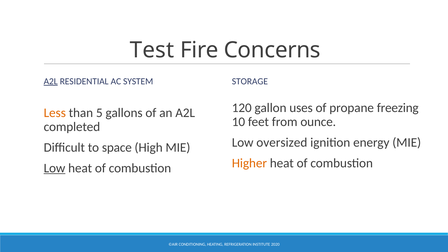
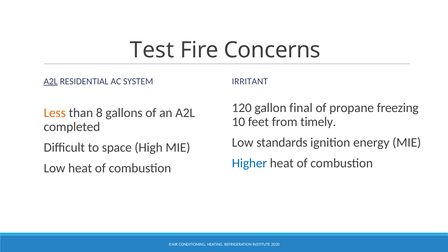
STORAGE: STORAGE -> IRRITANT (250, 81)
uses: uses -> final (301, 108)
5: 5 -> 8 (99, 113)
ounce: ounce -> timely (318, 122)
oversized: oversized -> standards (282, 143)
Higher colour: orange -> blue (249, 163)
Low underline: present -> none (54, 168)
